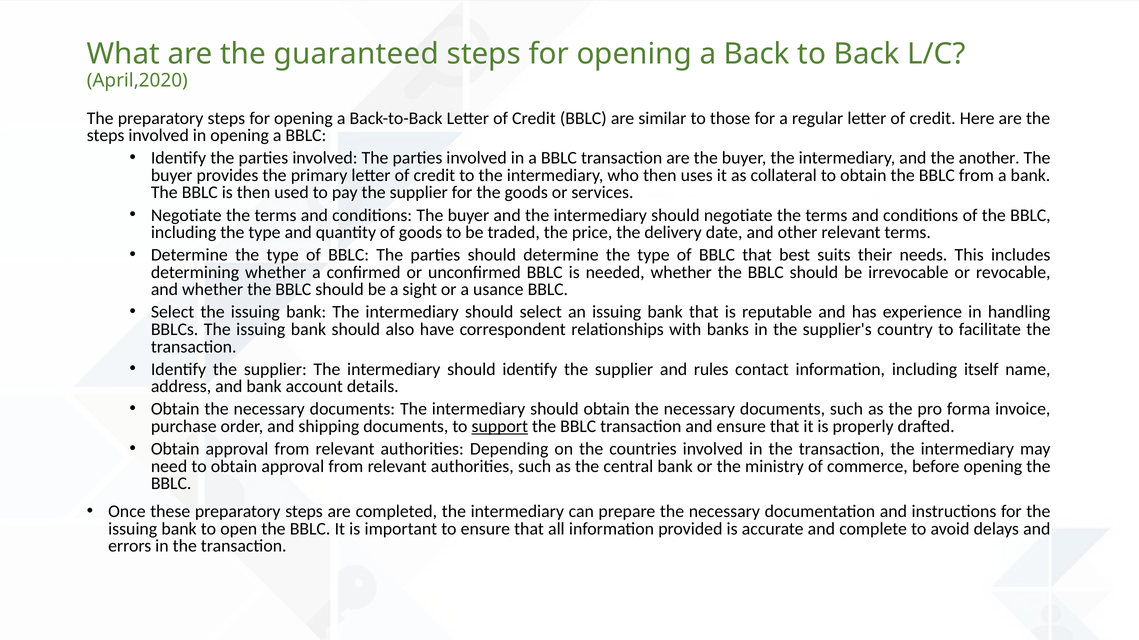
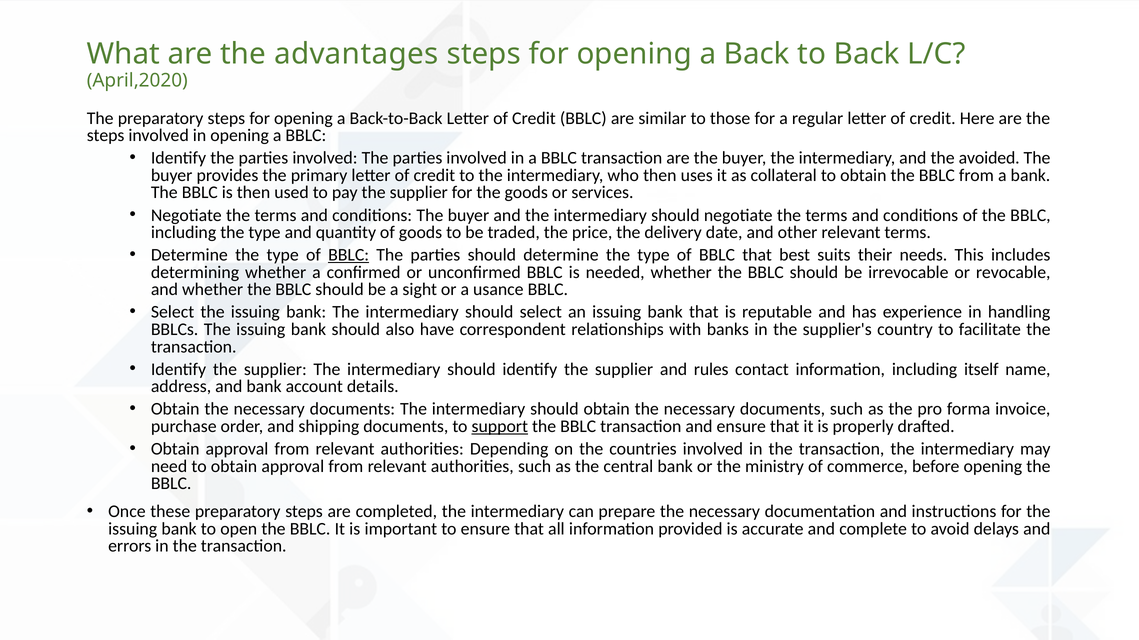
guaranteed: guaranteed -> advantages (356, 54)
another: another -> avoided (989, 158)
BBLC underline: none -> present (349, 255)
